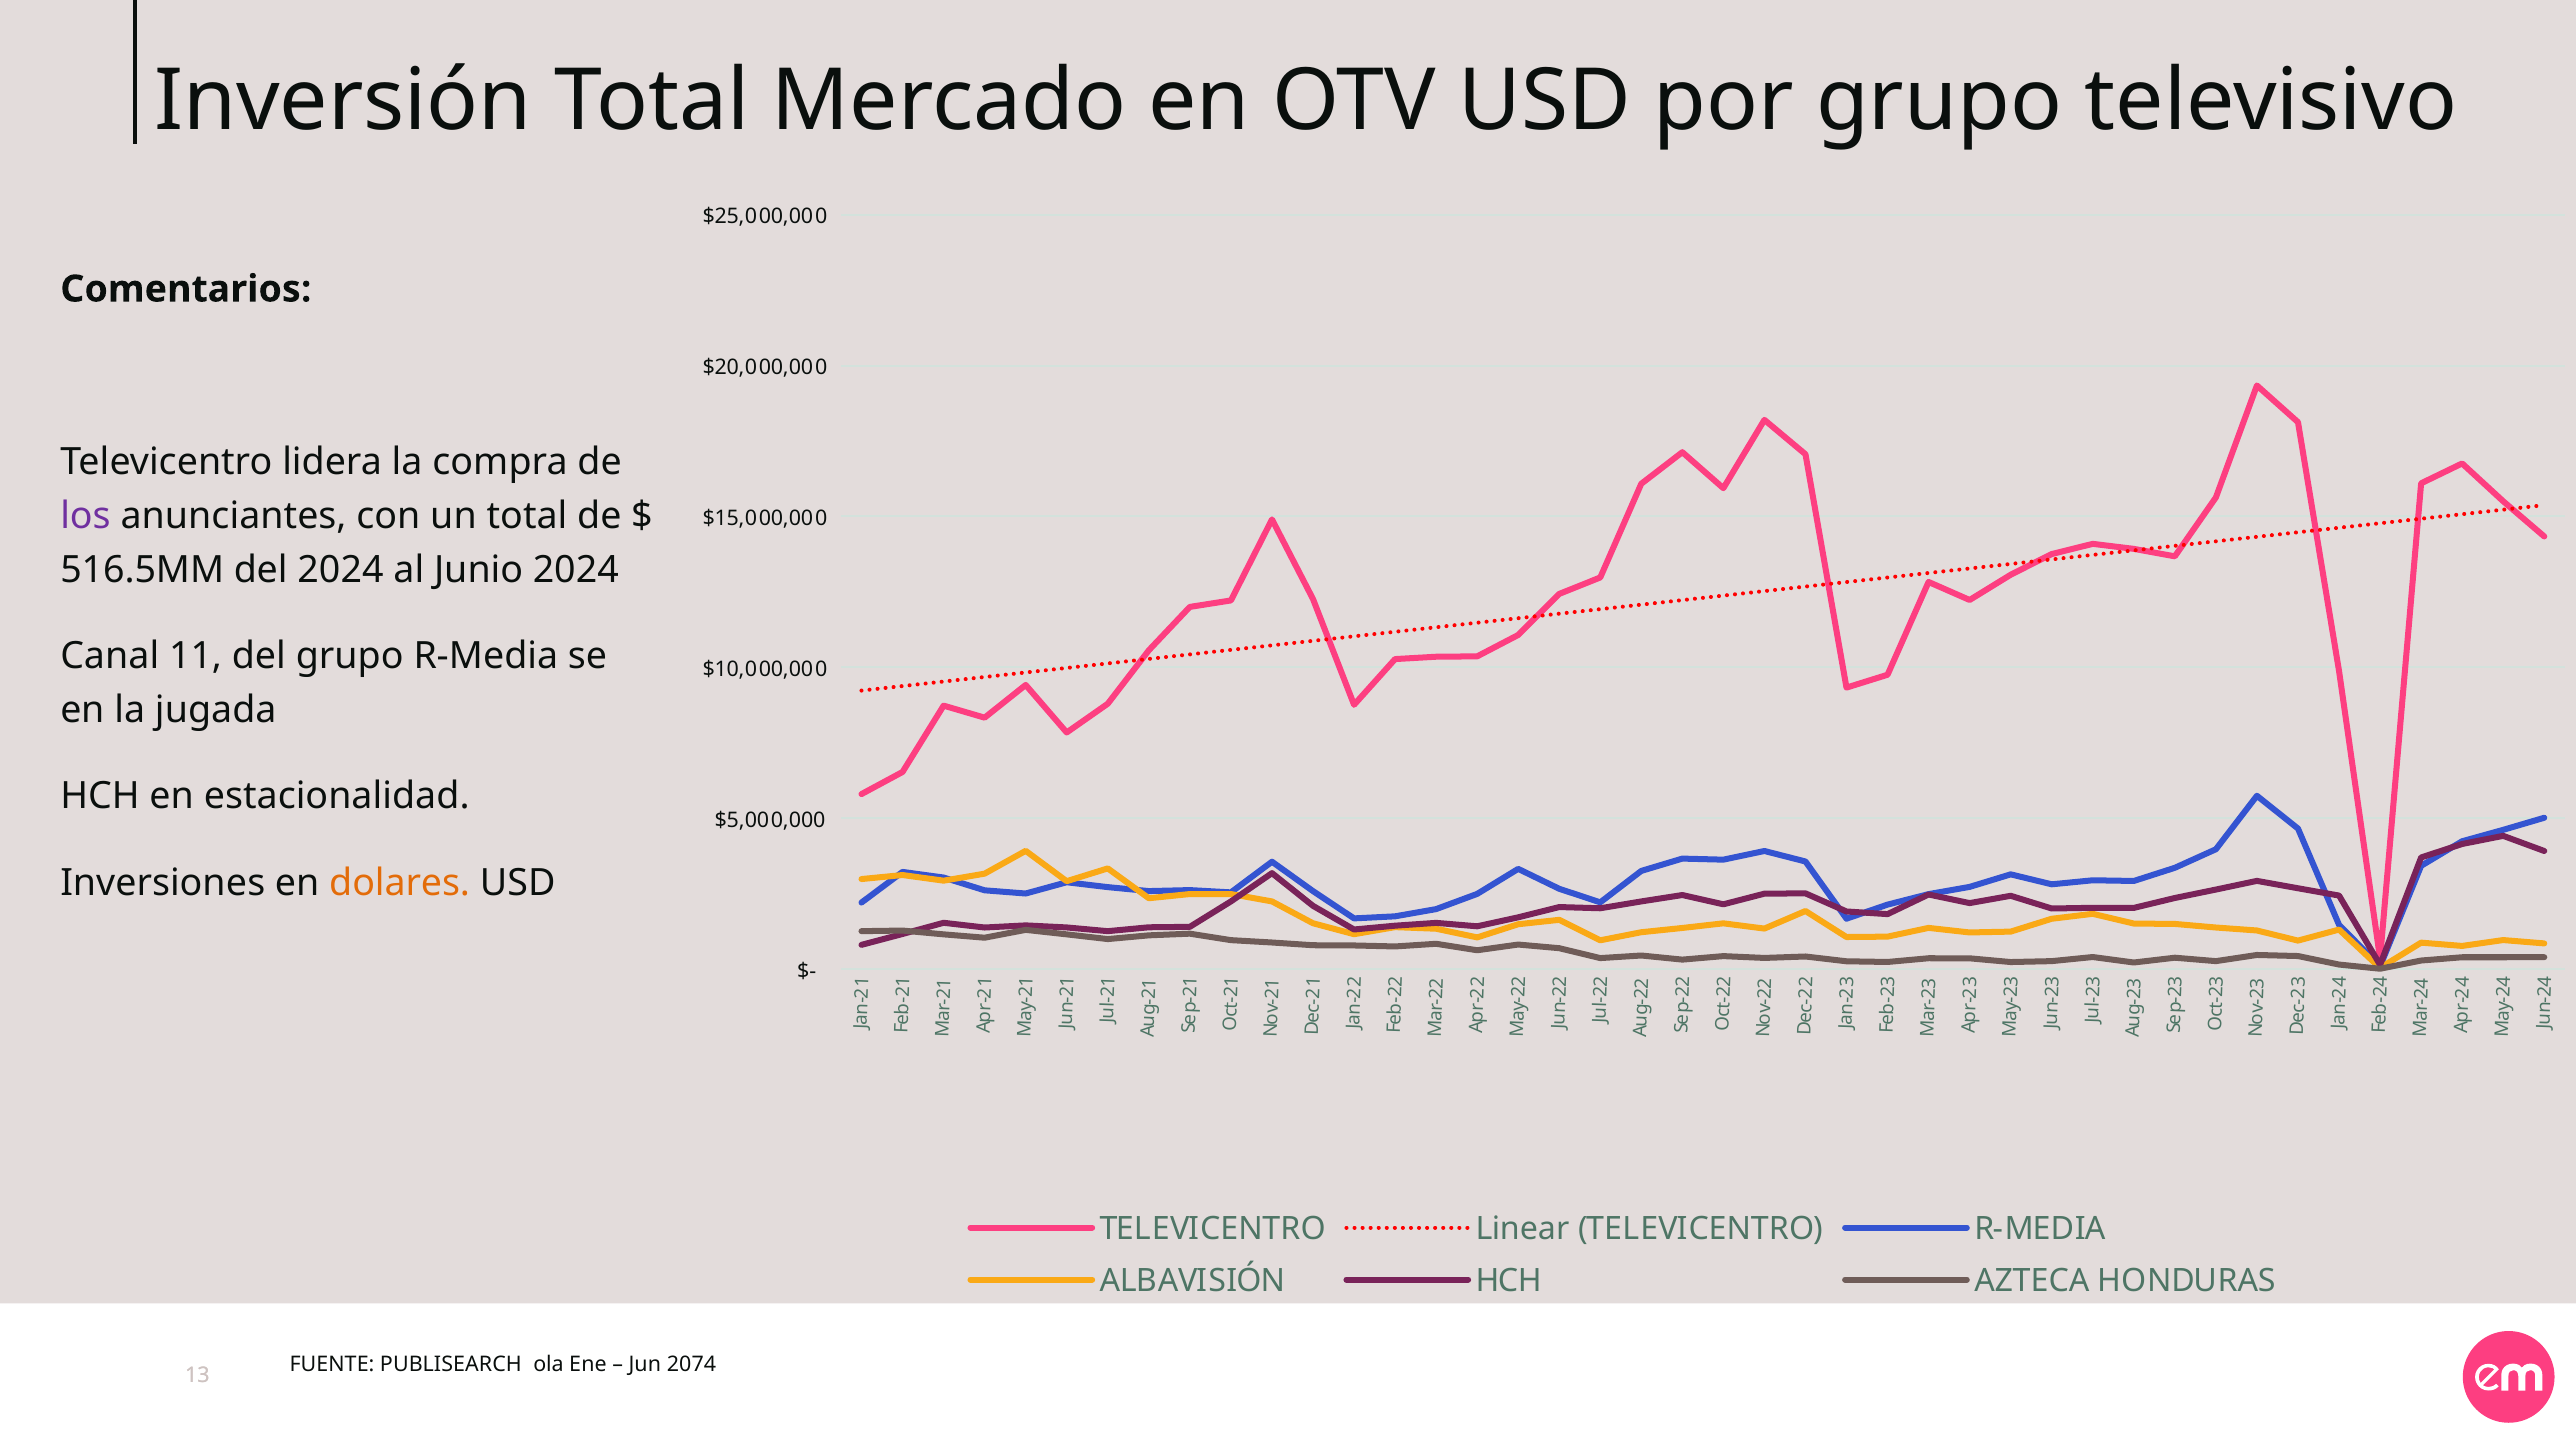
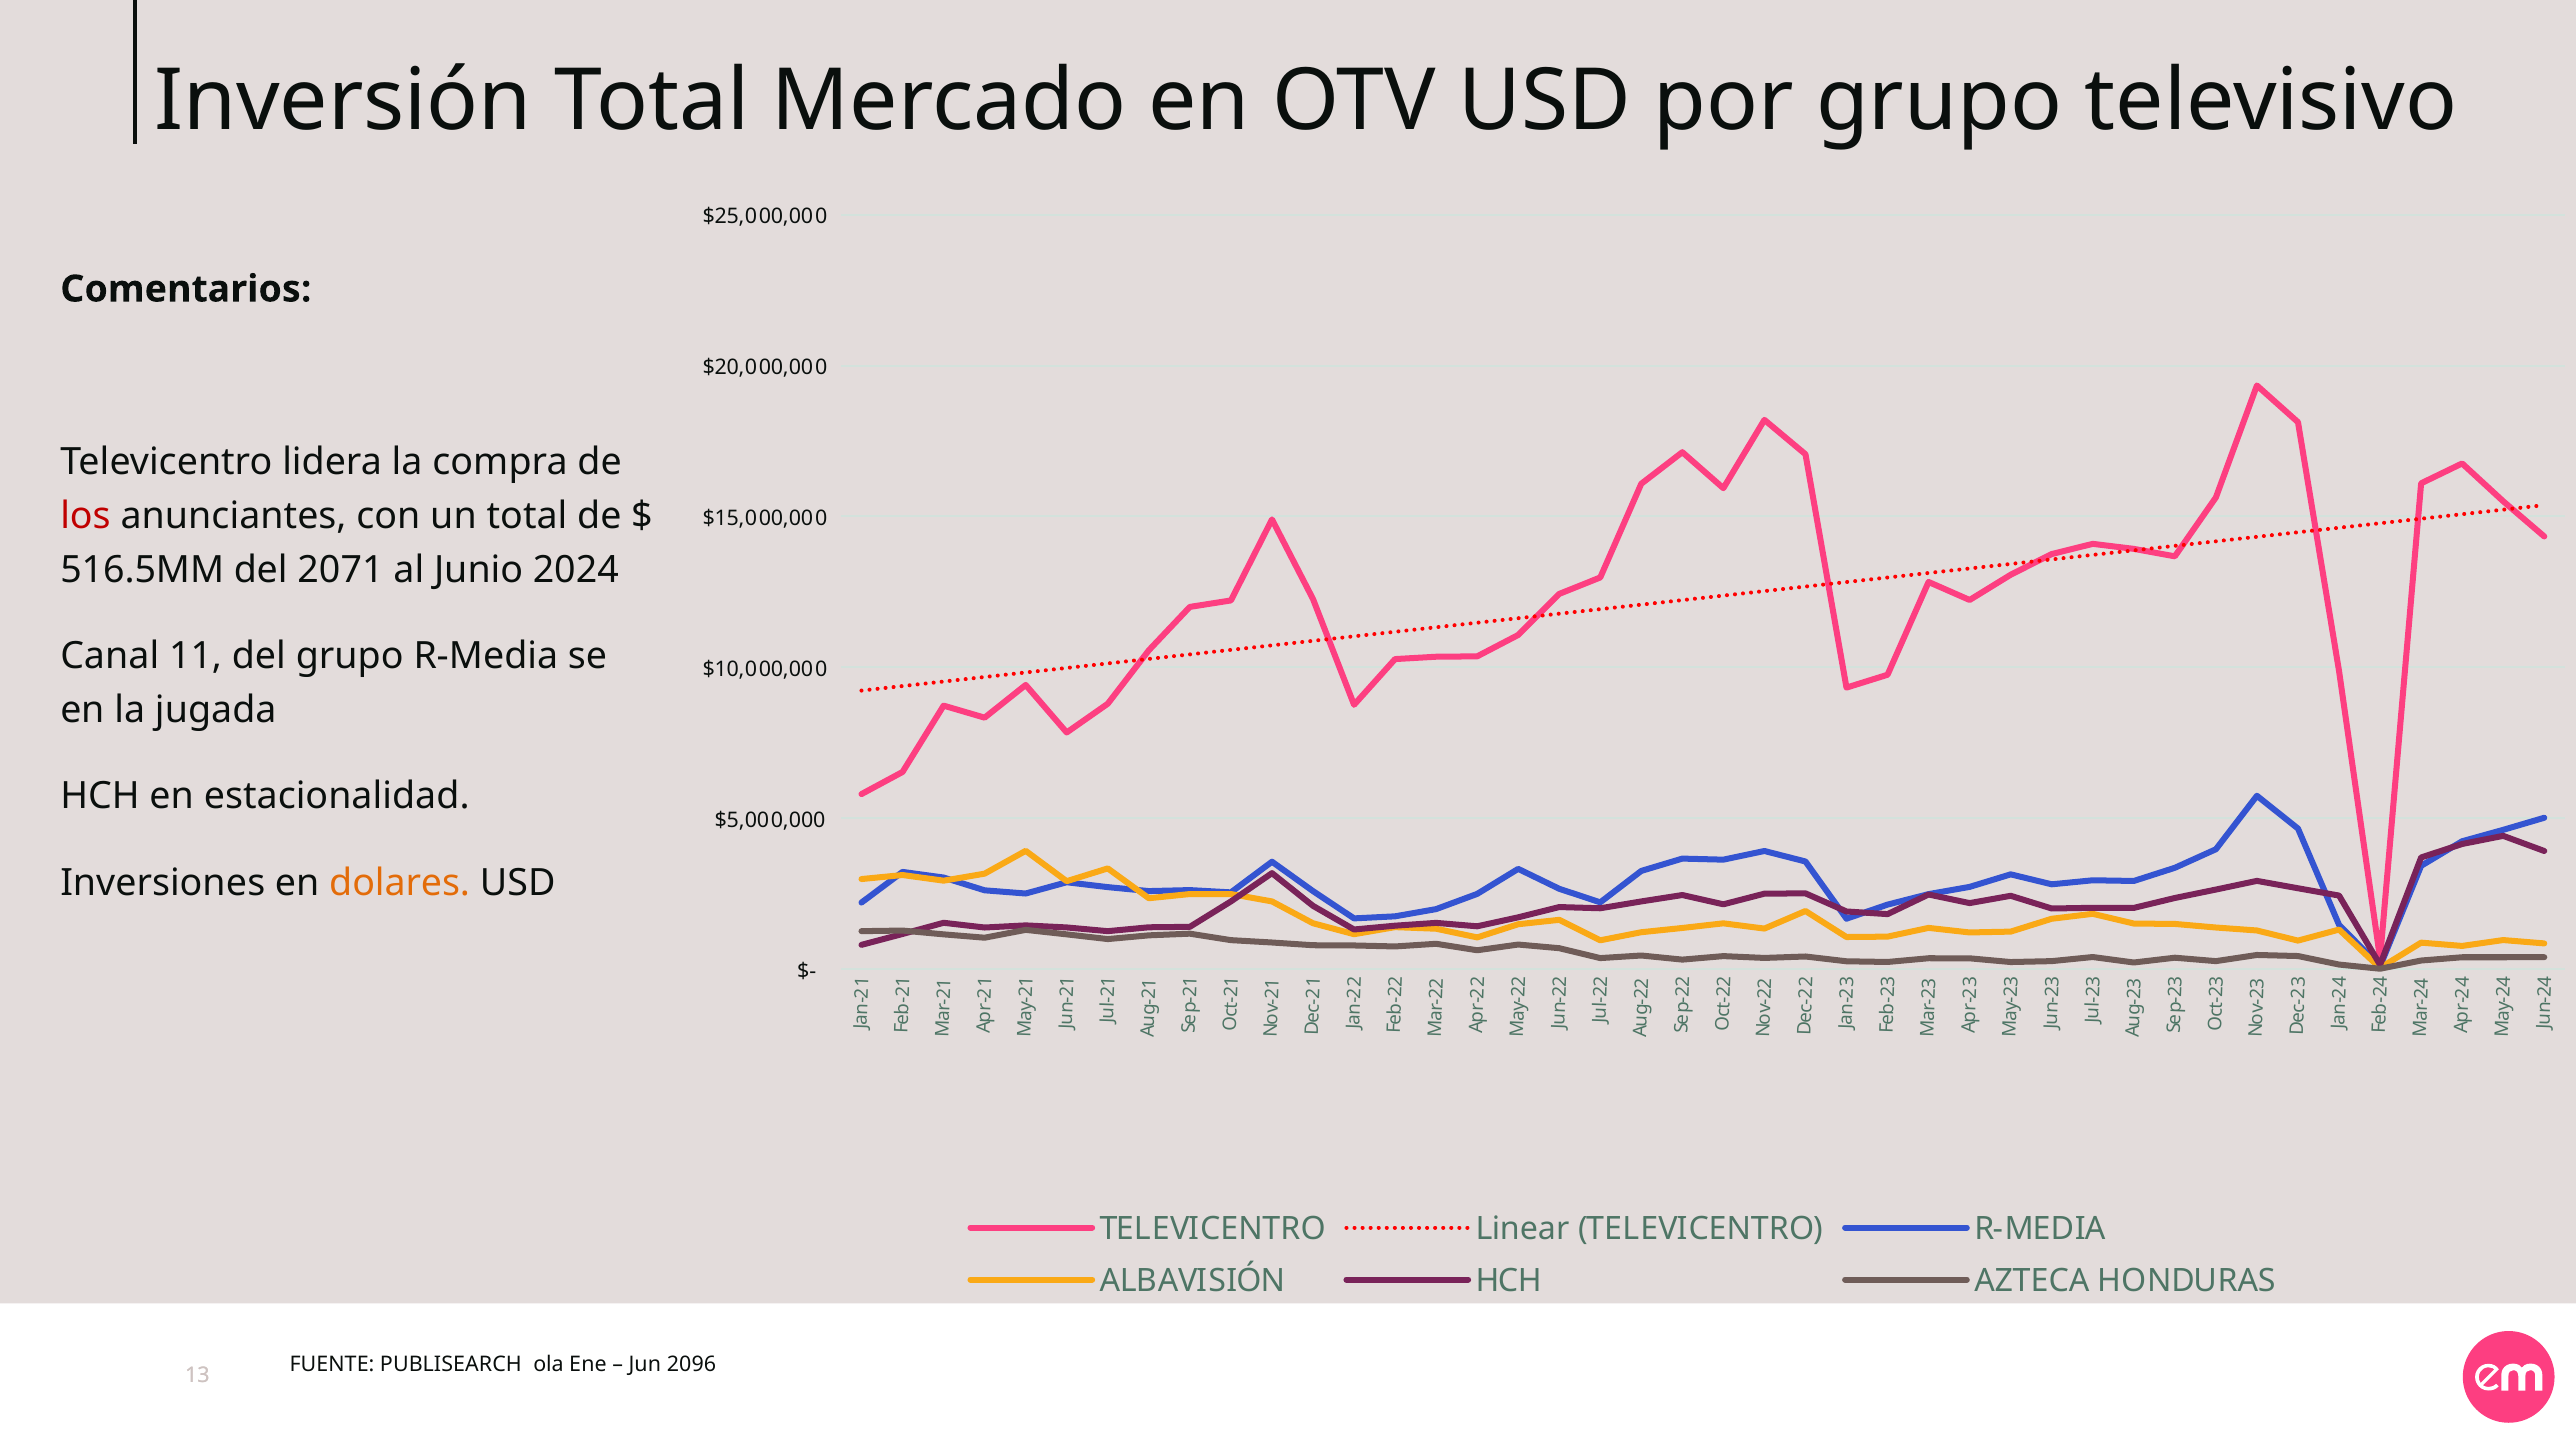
los colour: purple -> red (85, 516)
del 2024: 2024 -> 2071 (341, 570)
2074: 2074 -> 2096 (692, 1364)
